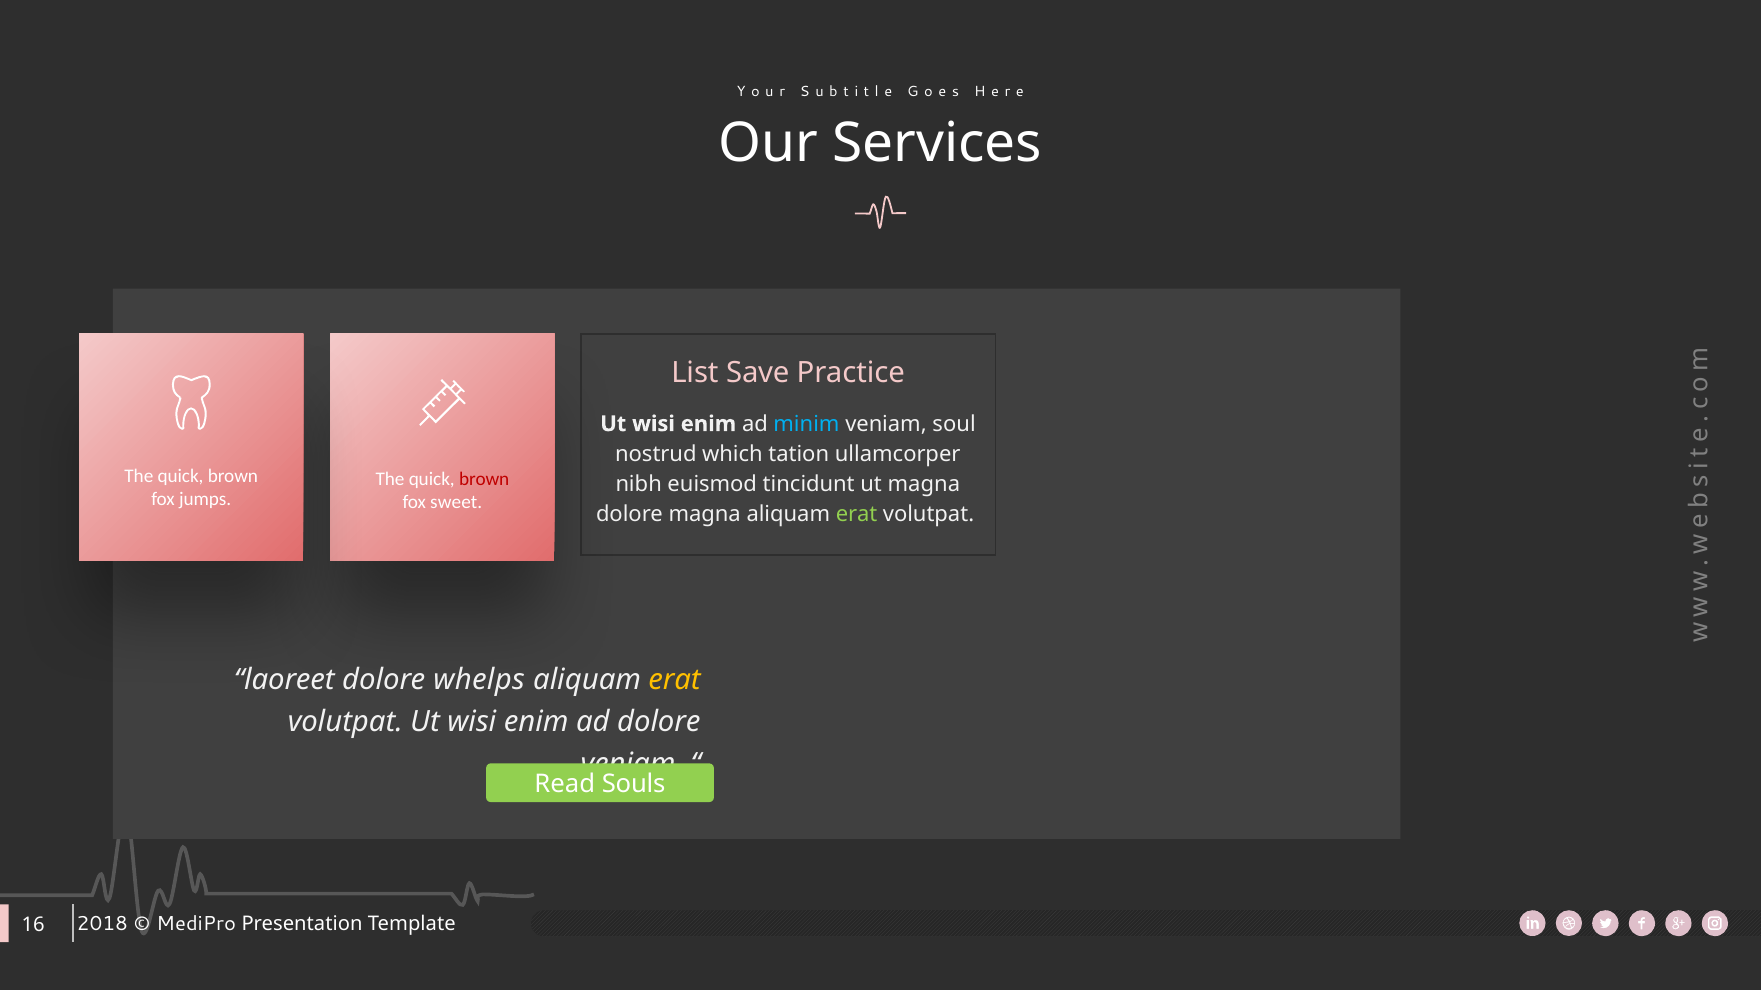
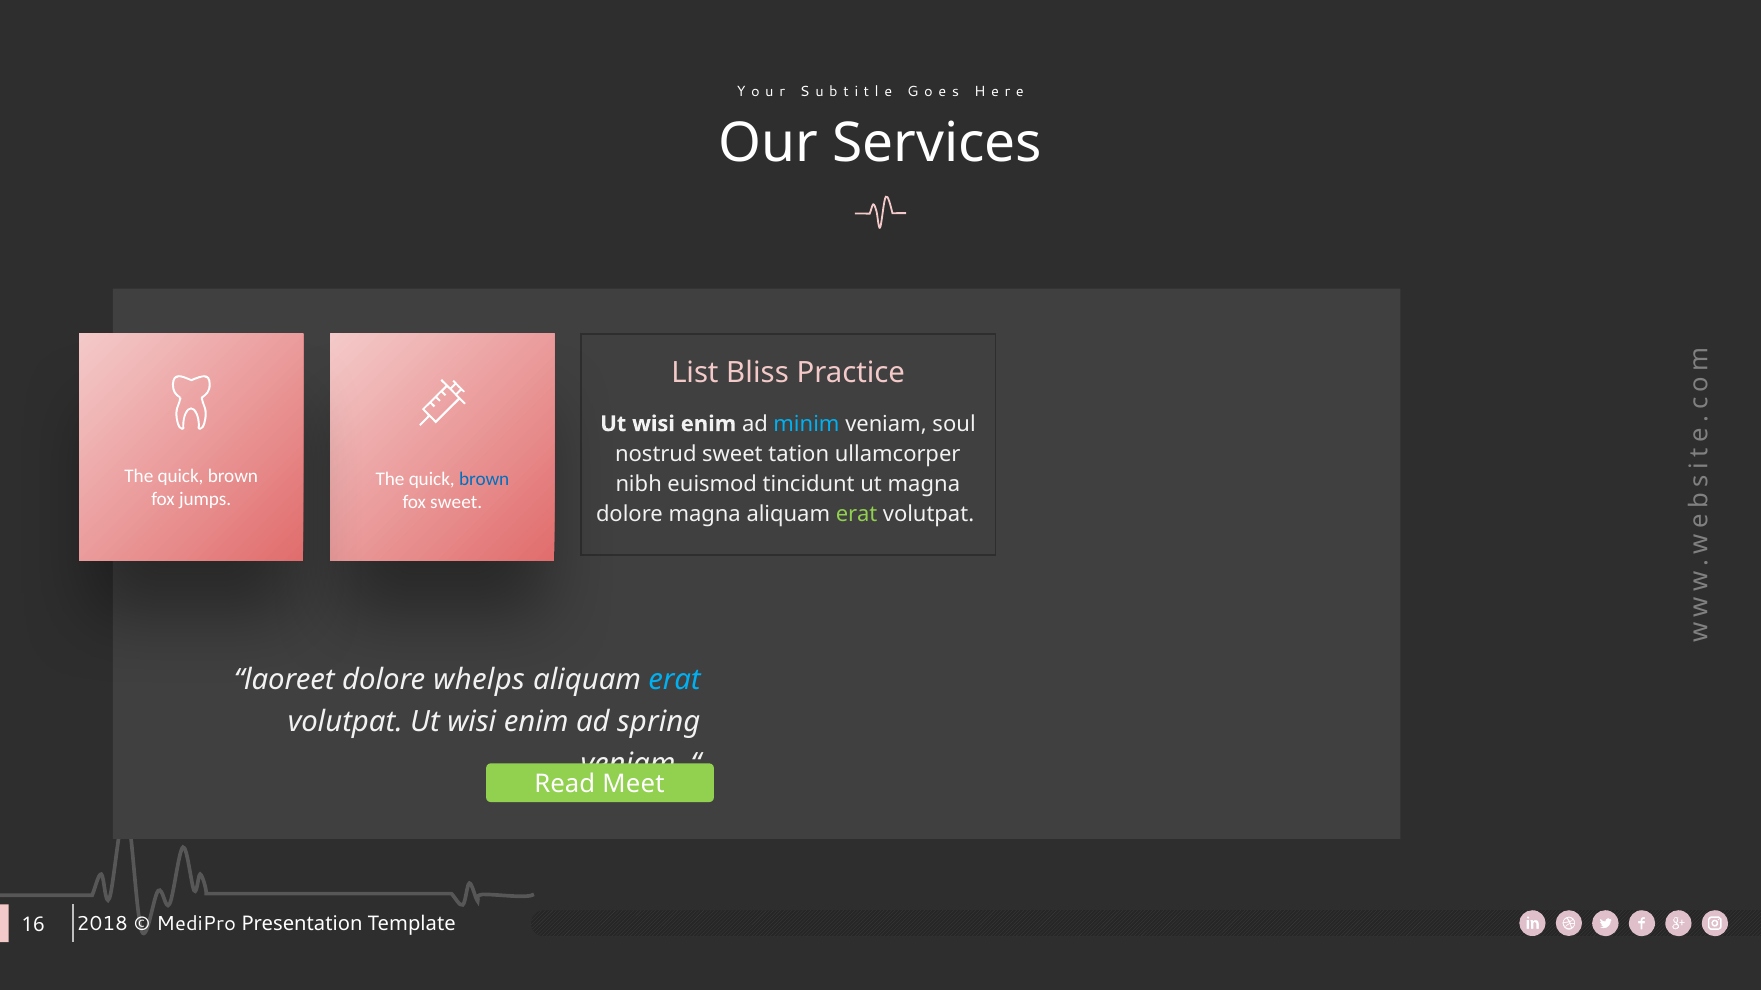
Save: Save -> Bliss (758, 373)
which: which -> sweet (732, 454)
brown colour: red -> blue (484, 479)
erat colour: yellow -> light blue (675, 680)
ad dolore: dolore -> spring (659, 722)
Souls: Souls -> Meet (633, 785)
